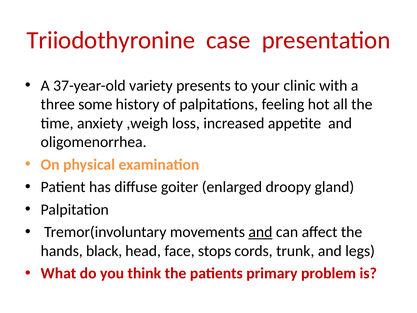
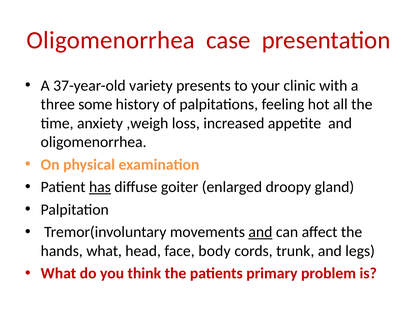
Triiodothyronine: Triiodothyronine -> Oligomenorrhea (111, 40)
has underline: none -> present (100, 187)
hands black: black -> what (104, 251)
stops: stops -> body (214, 251)
